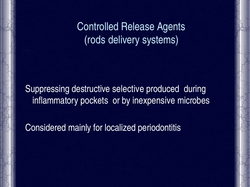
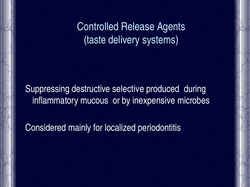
rods: rods -> taste (95, 40)
pockets: pockets -> mucous (94, 101)
